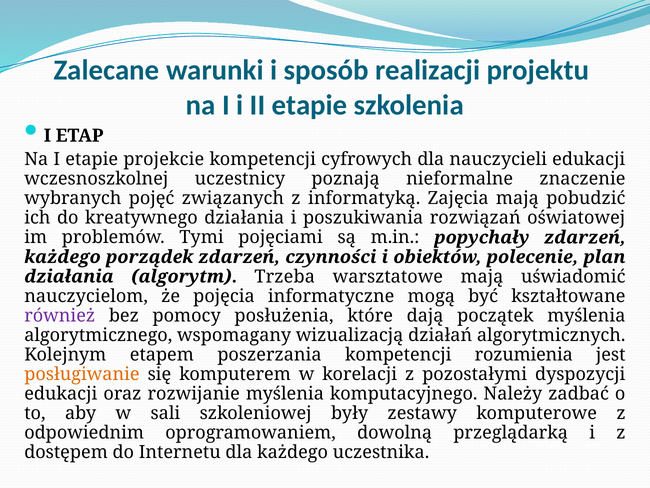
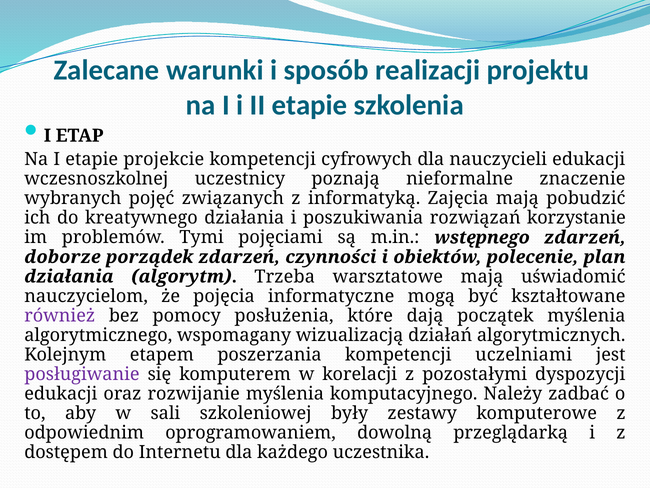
oświatowej: oświatowej -> korzystanie (576, 218)
popychały: popychały -> wstępnego (482, 237)
każdego: każdego -> doborze (62, 257)
rozumienia: rozumienia -> uczelniami (524, 354)
posługiwanie colour: orange -> purple (82, 374)
